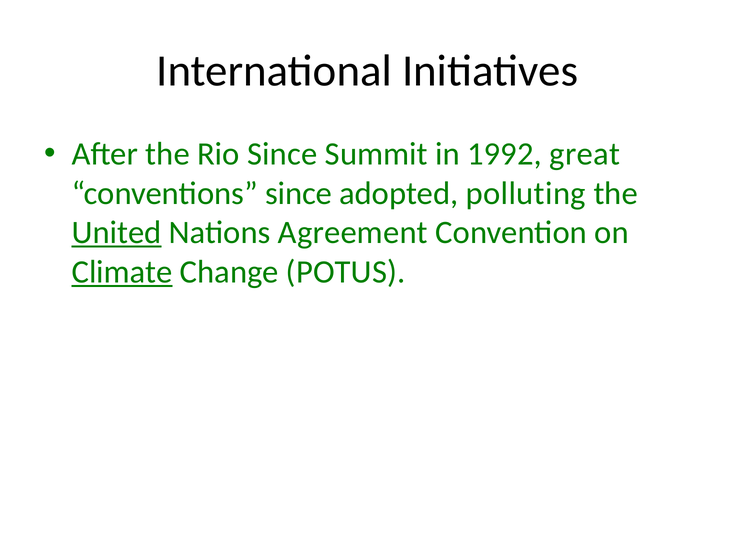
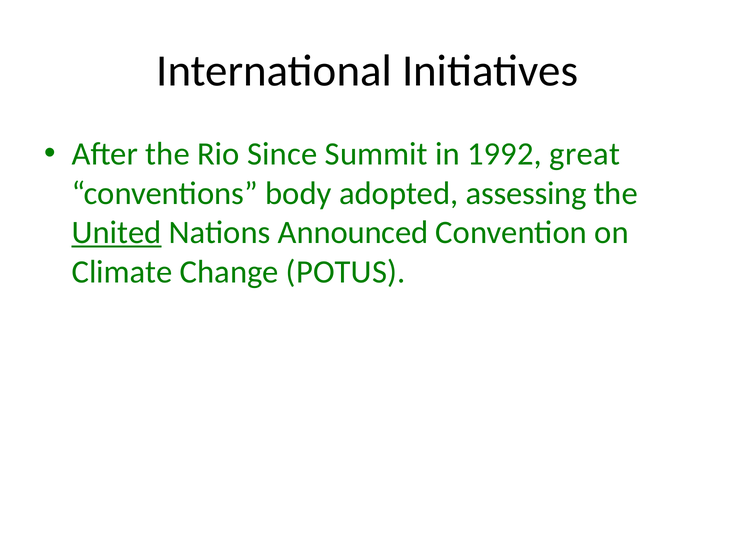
conventions since: since -> body (298, 193)
polluting: polluting -> assessing (526, 193)
Agreement: Agreement -> Announced (353, 233)
Climate underline: present -> none (122, 272)
